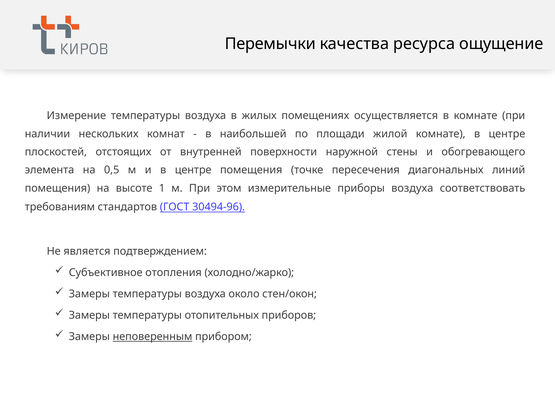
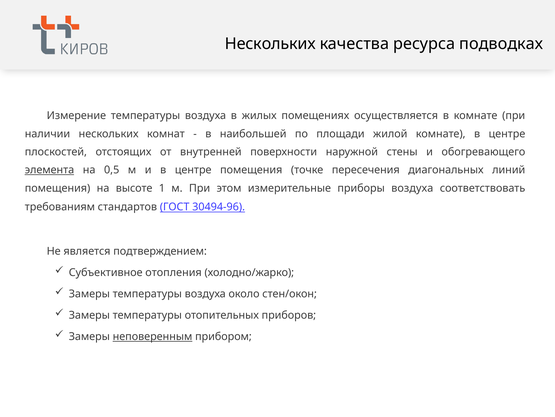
Перемычки: Перемычки -> Нескольких (270, 44)
ощущение: ощущение -> подводках (501, 44)
элемента underline: none -> present (49, 170)
